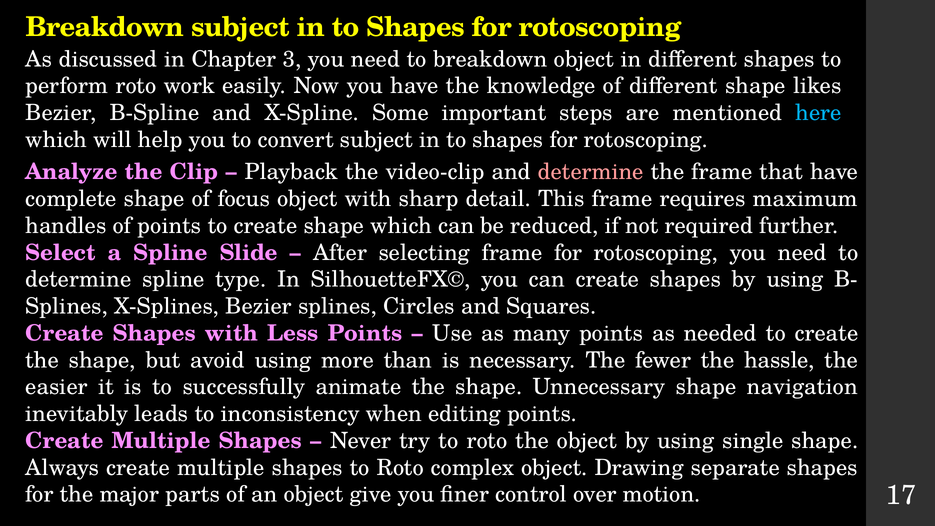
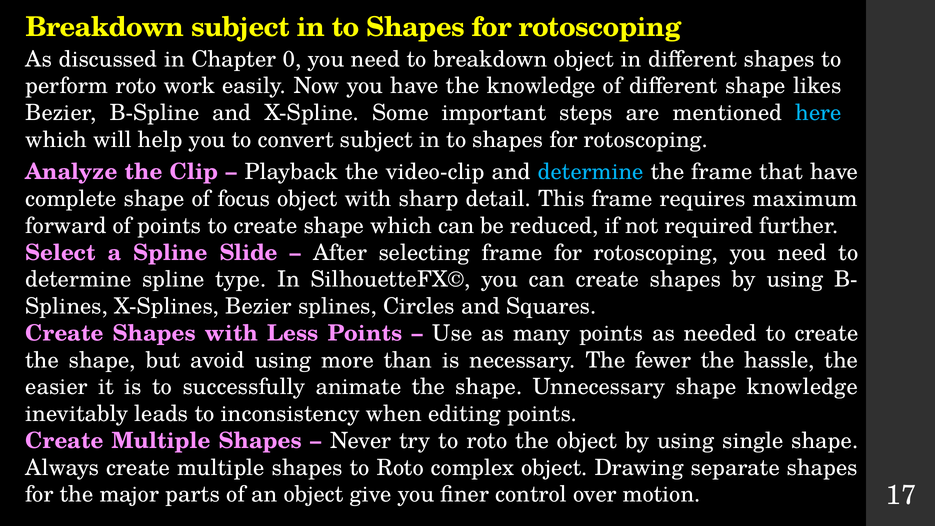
3: 3 -> 0 (292, 59)
determine colour: pink -> light blue (591, 172)
handles: handles -> forward (66, 226)
shape navigation: navigation -> knowledge (802, 387)
